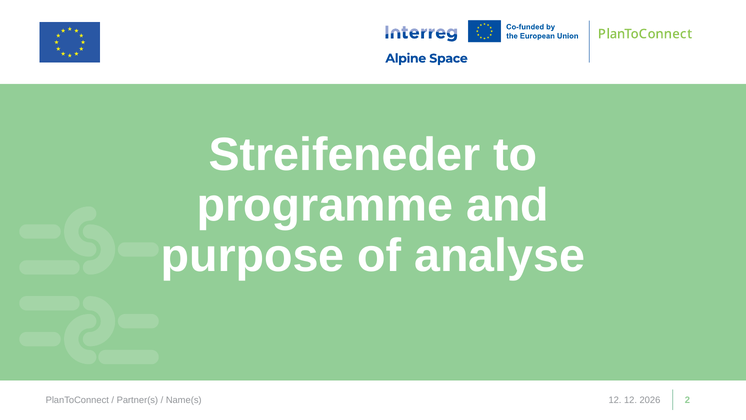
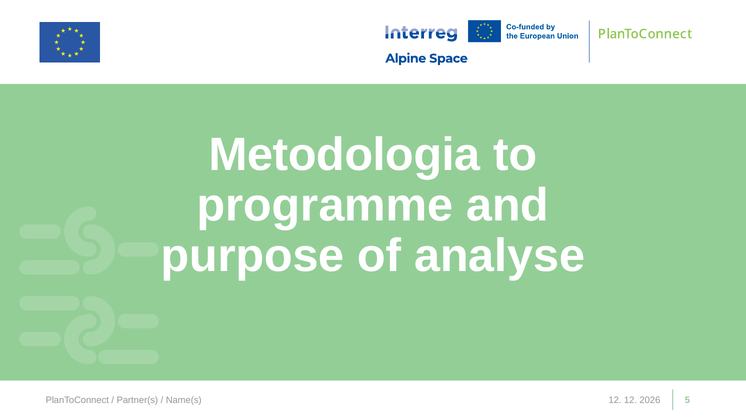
Streifeneder: Streifeneder -> Metodologia (344, 155)
2: 2 -> 5 (687, 400)
